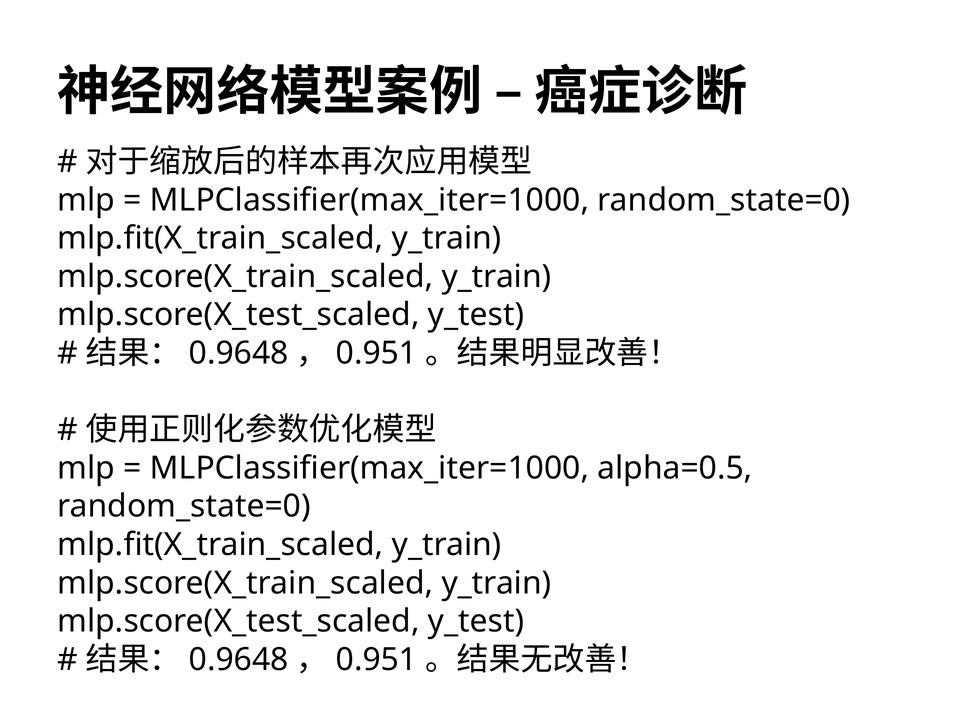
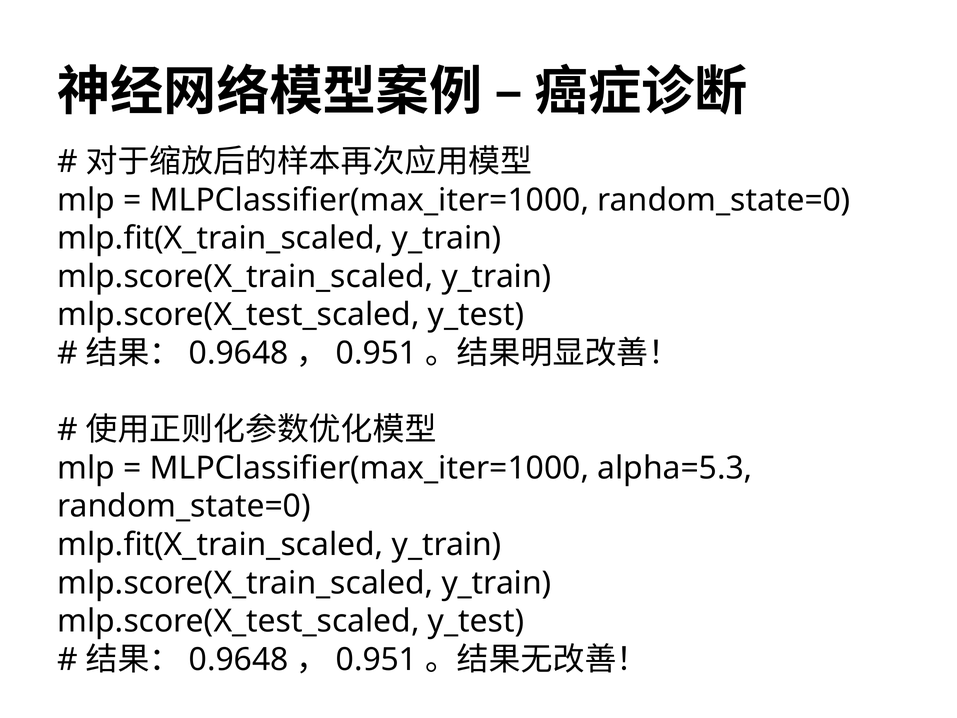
alpha=0.5: alpha=0.5 -> alpha=5.3 (675, 468)
